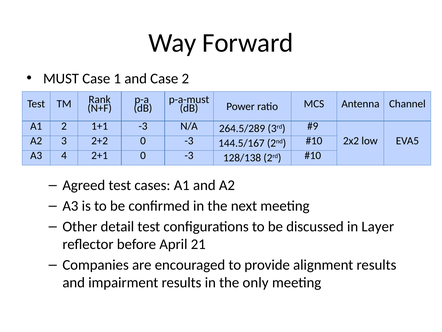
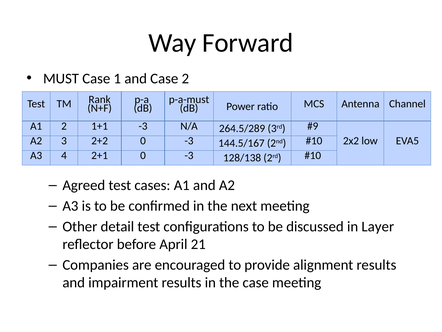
the only: only -> case (256, 282)
